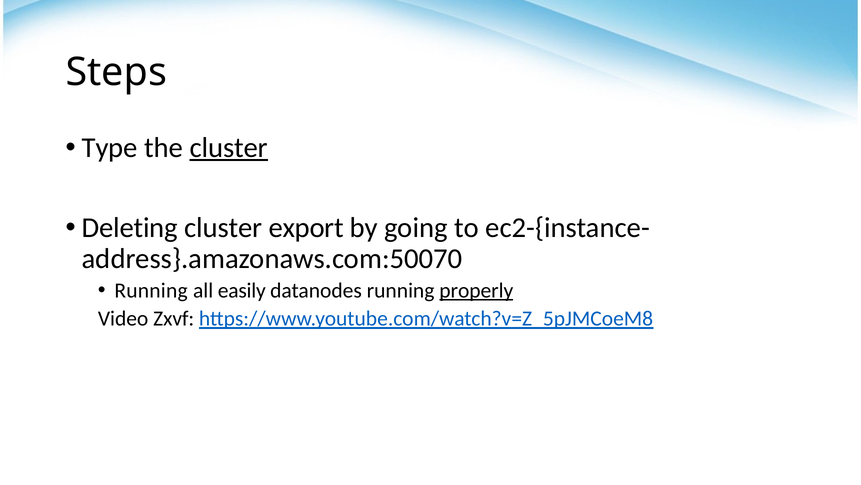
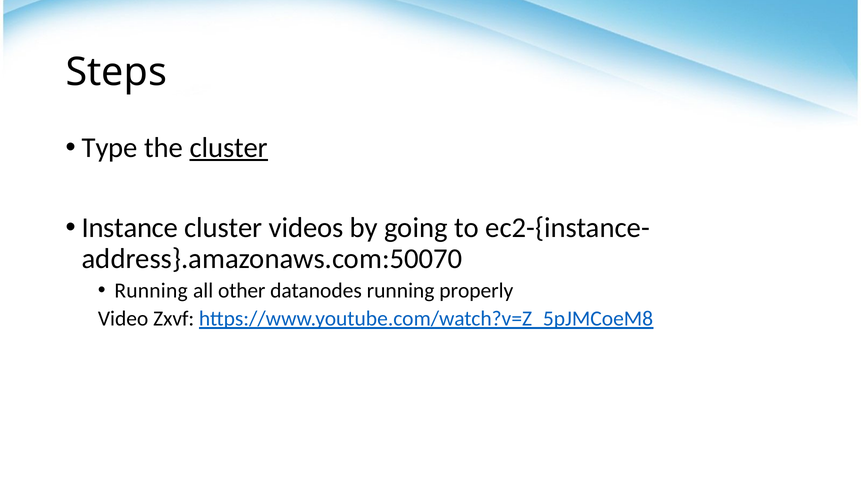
Deleting: Deleting -> Instance (130, 227)
export: export -> videos (306, 227)
easily: easily -> other (242, 290)
properly underline: present -> none (476, 290)
